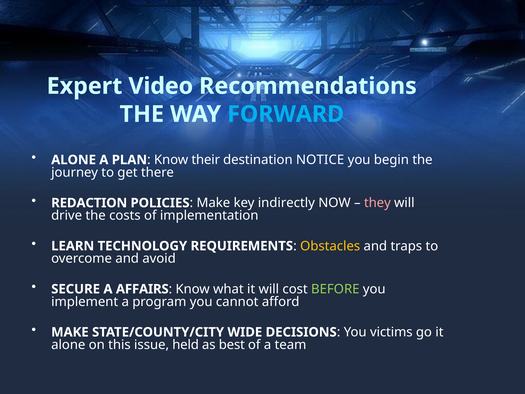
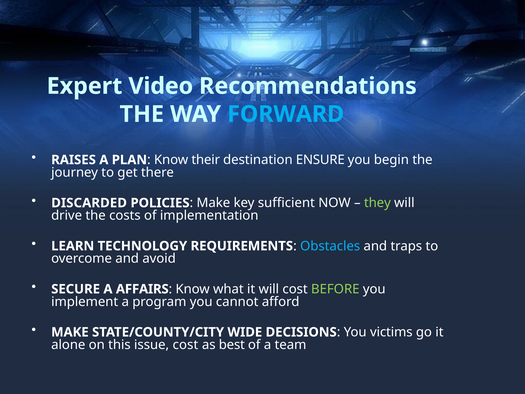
ALONE: ALONE -> RAISES (74, 160)
NOTICE: NOTICE -> ENSURE (320, 160)
REDACTION: REDACTION -> DISCARDED (89, 203)
indirectly: indirectly -> sufficient (286, 203)
they colour: pink -> light green (377, 203)
Obstacles colour: yellow -> light blue (330, 246)
issue held: held -> cost (185, 345)
